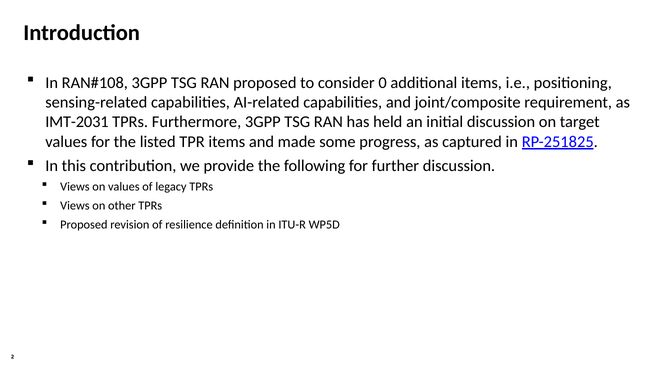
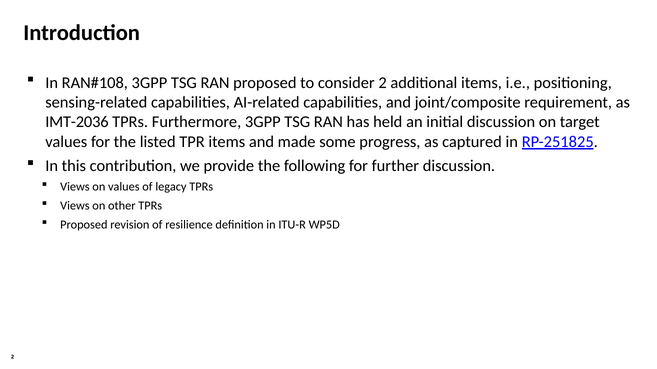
consider 0: 0 -> 2 (383, 83)
IMT-2031: IMT-2031 -> IMT-2036 (77, 122)
